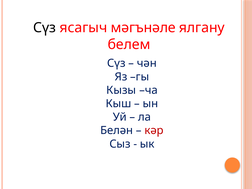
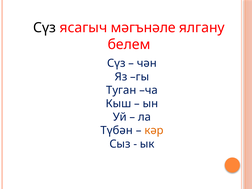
Кызы: Кызы -> Туган (121, 90)
Белән: Белән -> Түбән (117, 130)
кәр colour: red -> orange (154, 130)
